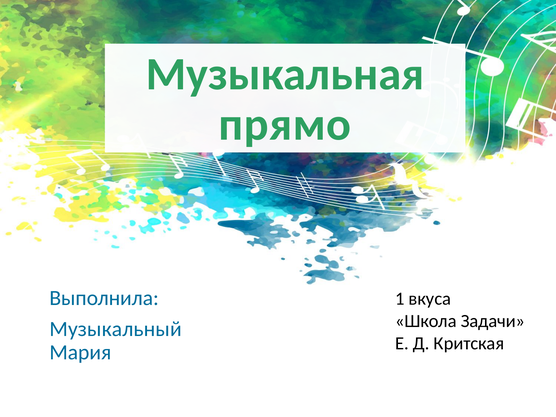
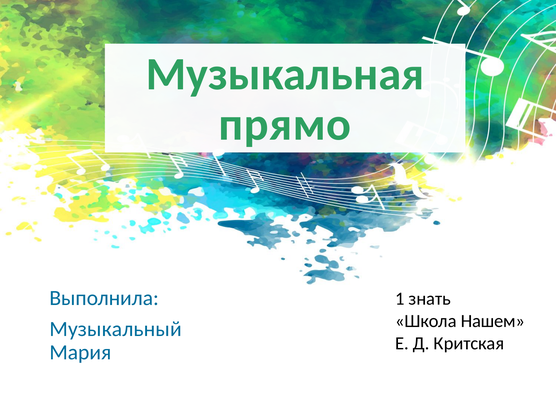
вкуса: вкуса -> знать (430, 299)
Задачи: Задачи -> Нашем (493, 321)
